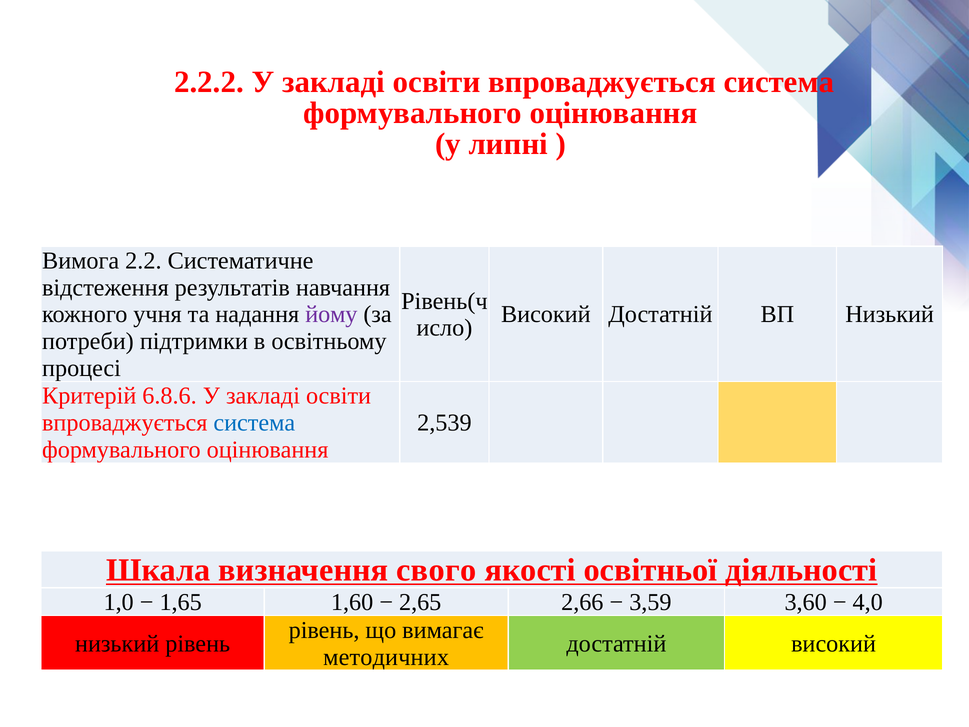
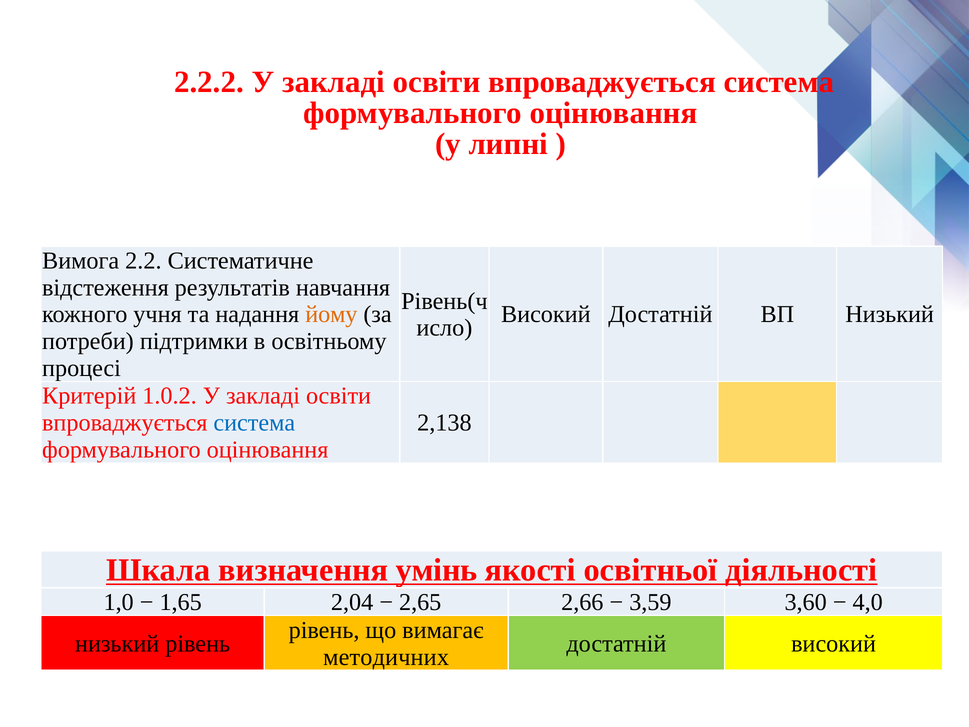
йому colour: purple -> orange (331, 314)
6.8.6: 6.8.6 -> 1.0.2 (170, 396)
2,539: 2,539 -> 2,138 (444, 423)
свого: свого -> умінь (437, 570)
1,60: 1,60 -> 2,04 (352, 602)
